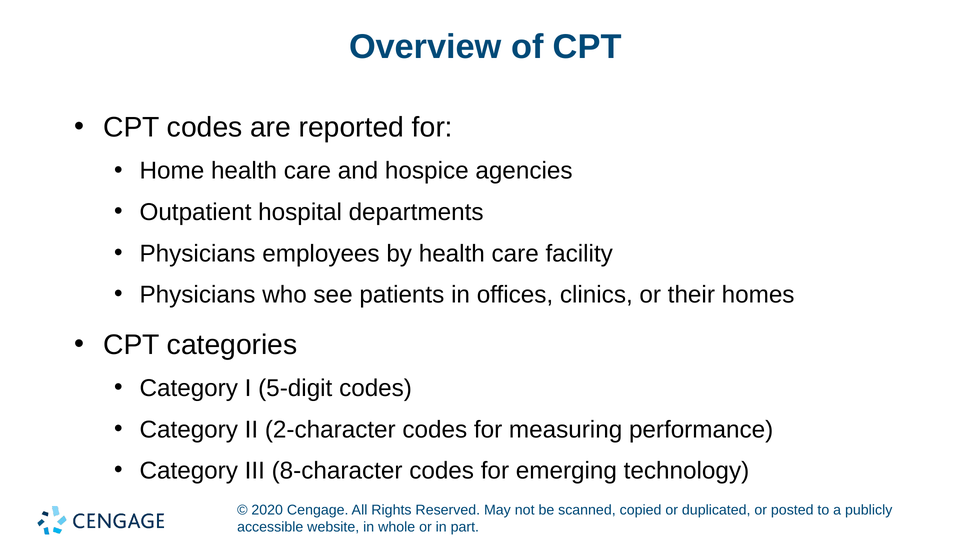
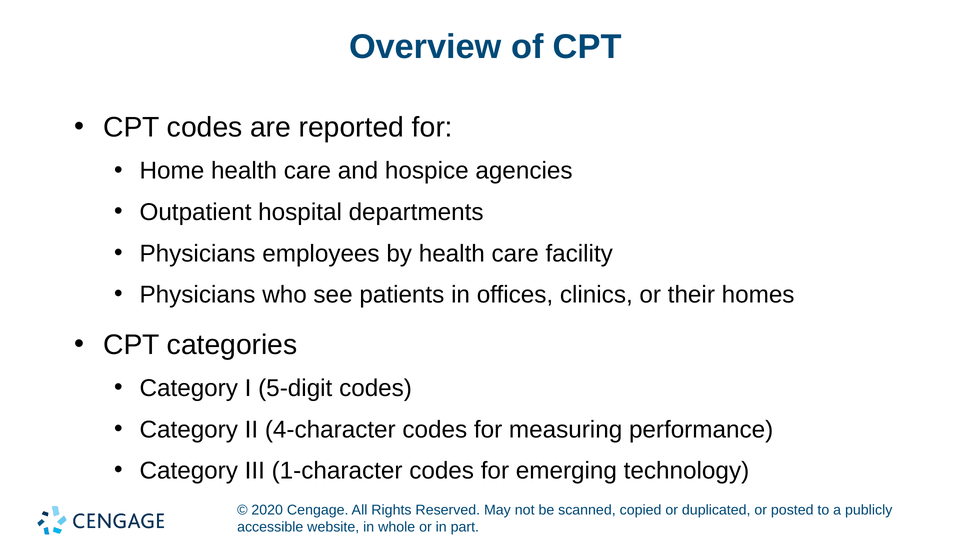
2-character: 2-character -> 4-character (330, 430)
8-character: 8-character -> 1-character (337, 471)
